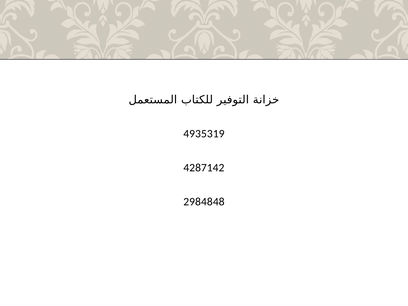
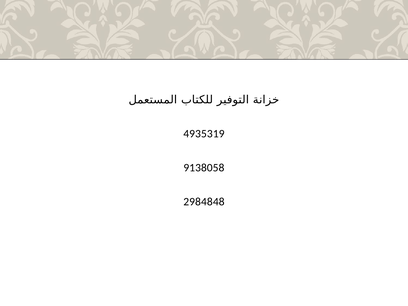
4287142: 4287142 -> 9138058 (204, 168)
